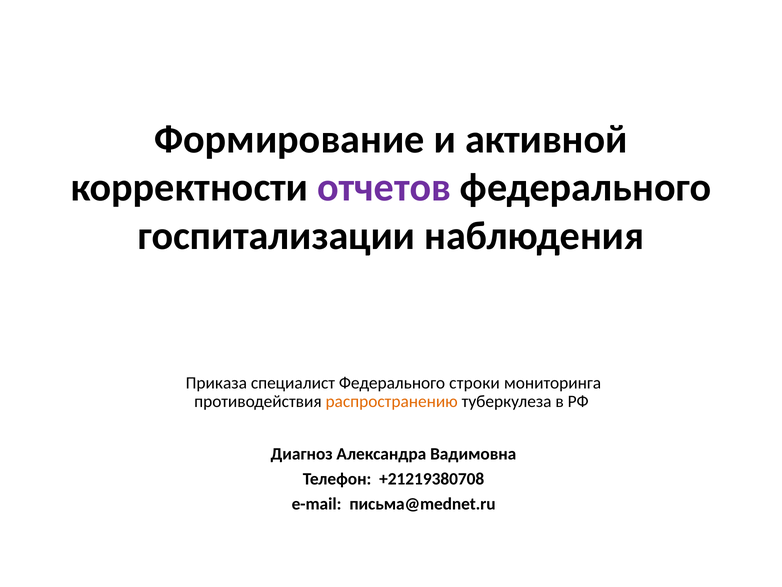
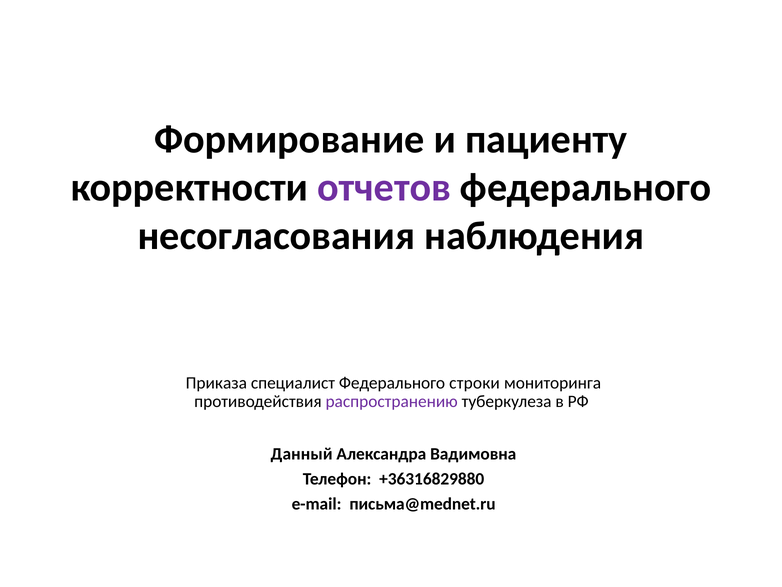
активной: активной -> пациенту (546, 139)
госпитализации: госпитализации -> несогласования (276, 236)
распространению colour: orange -> purple (392, 401)
Диагноз: Диагноз -> Данный (302, 453)
+21219380708: +21219380708 -> +36316829880 (432, 478)
